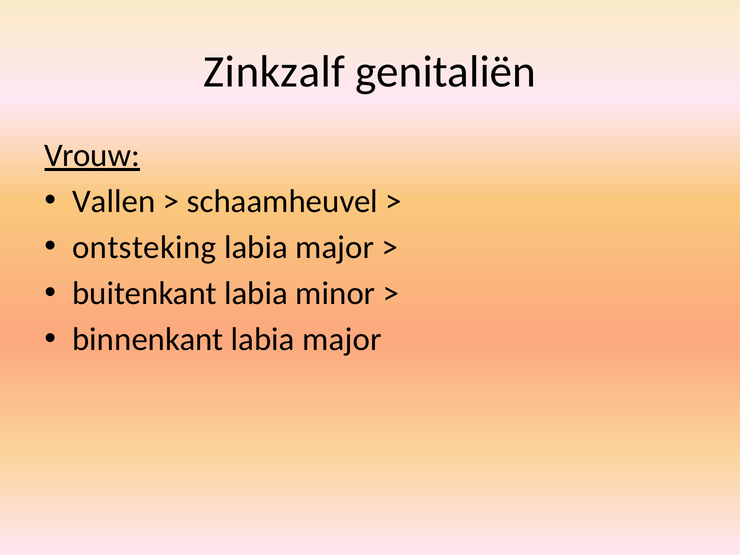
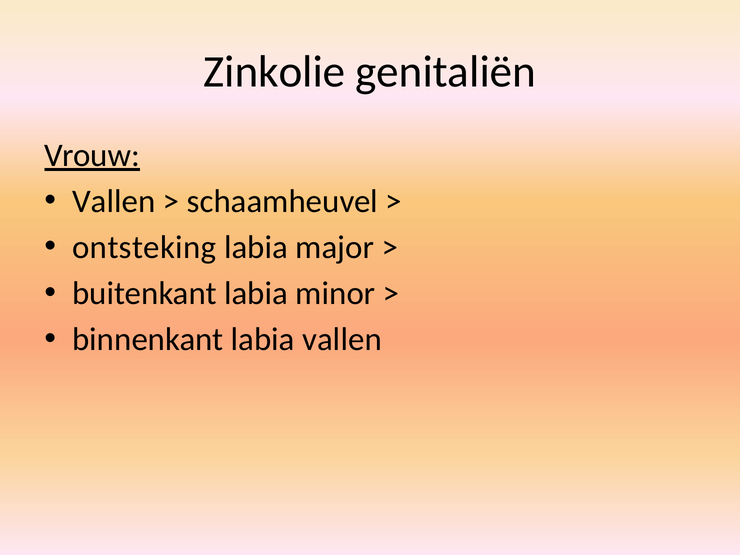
Zinkzalf: Zinkzalf -> Zinkolie (274, 72)
binnenkant labia major: major -> vallen (342, 339)
